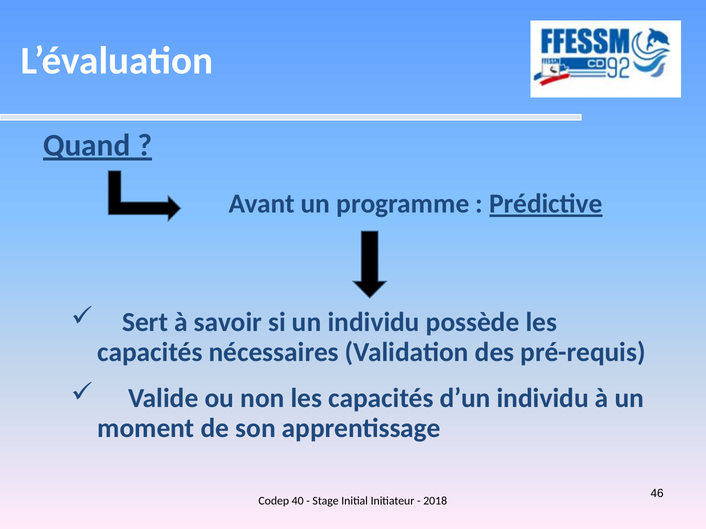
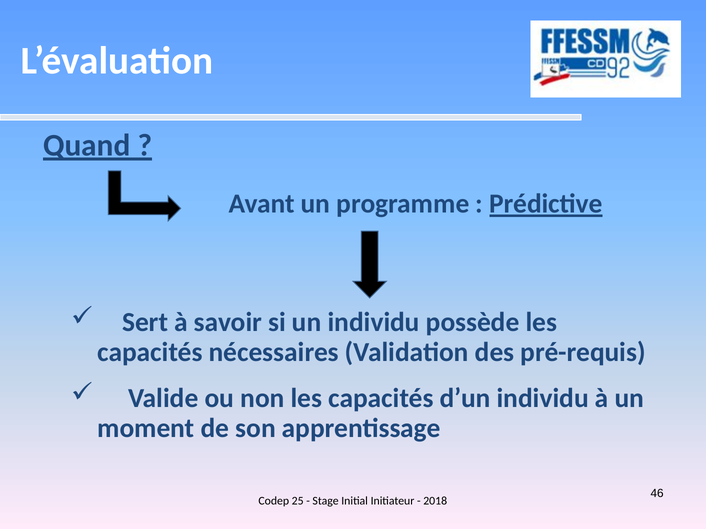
40: 40 -> 25 (298, 501)
